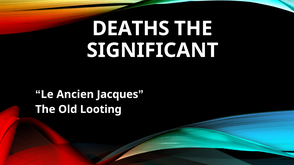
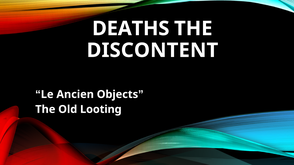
SIGNIFICANT: SIGNIFICANT -> DISCONTENT (152, 50)
Jacques: Jacques -> Objects (117, 95)
